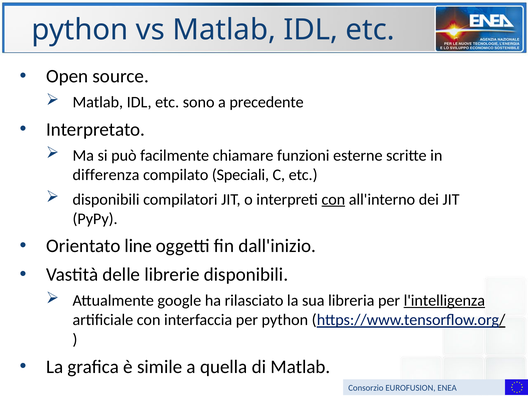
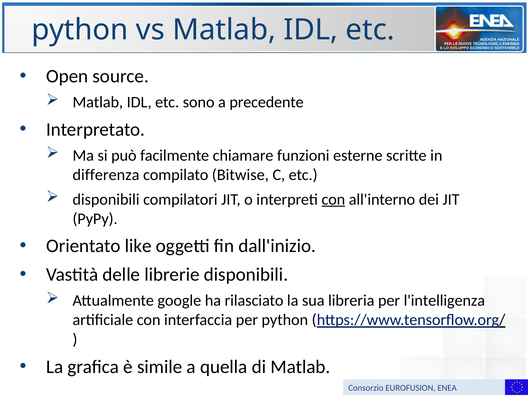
Speciali: Speciali -> Bitwise (240, 175)
line: line -> like (138, 246)
l'intelligenza underline: present -> none (444, 301)
